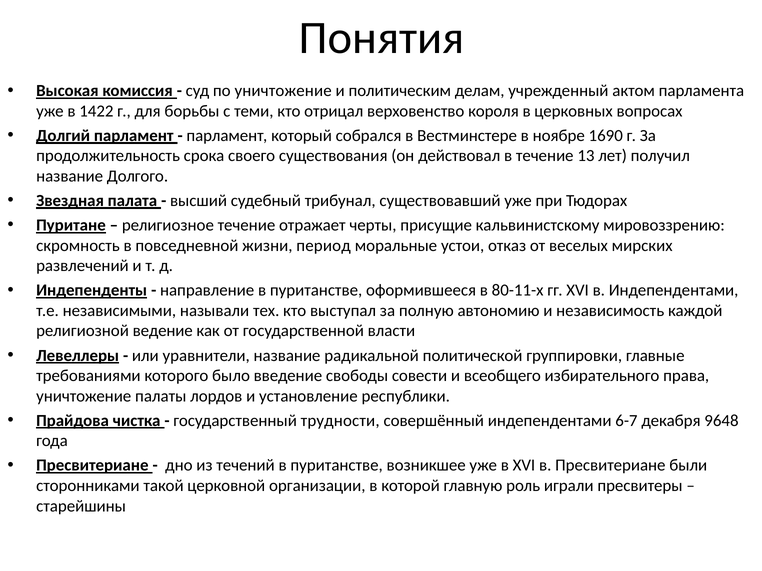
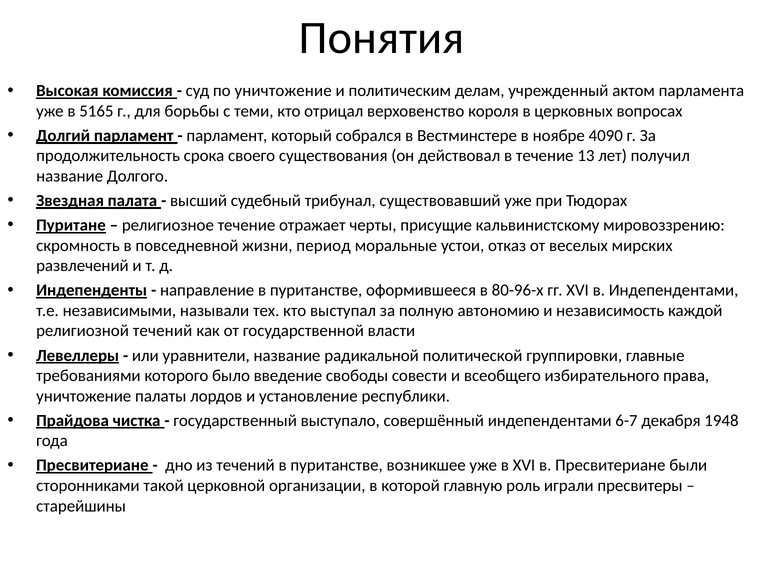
1422: 1422 -> 5165 (96, 111)
1690: 1690 -> 4090 (606, 136)
80-11-х: 80-11-х -> 80-96-х (518, 291)
религиозной ведение: ведение -> течений (163, 331)
трудности: трудности -> выступало (340, 421)
9648: 9648 -> 1948 (721, 421)
